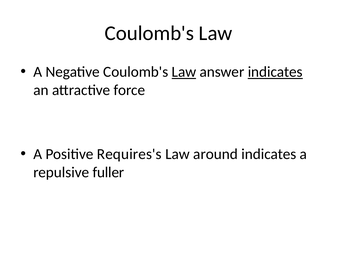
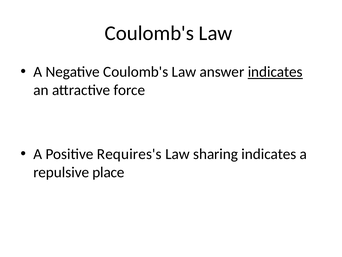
Law underline: present -> none (184, 72)
around: around -> sharing (216, 154)
fuller: fuller -> place (108, 172)
